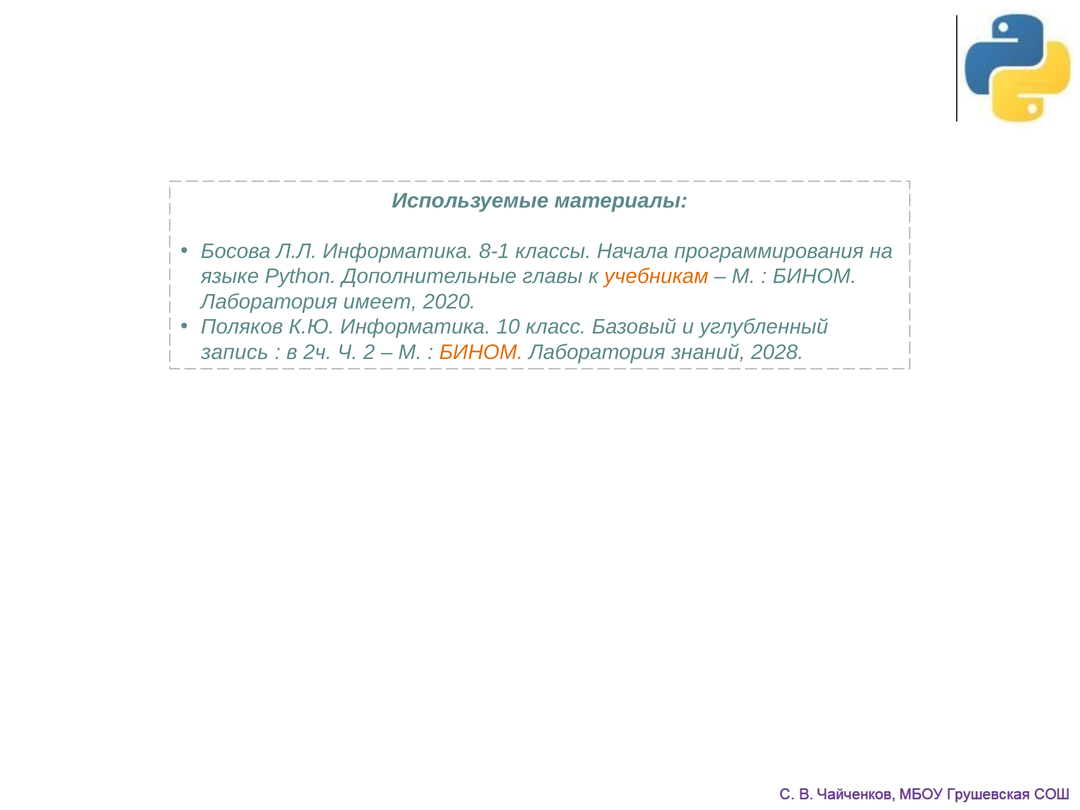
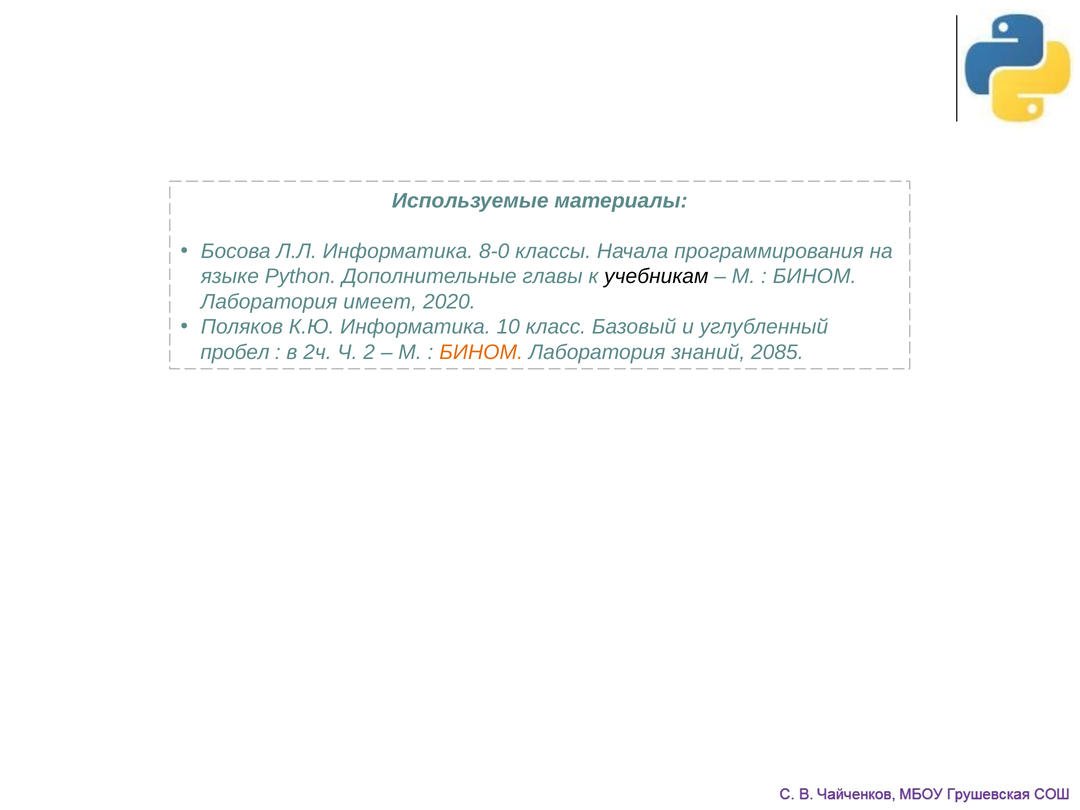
8-1: 8-1 -> 8-0 (494, 251)
учебникам colour: orange -> black (656, 277)
запись: запись -> пробел (235, 352)
2028: 2028 -> 2085 (777, 352)
